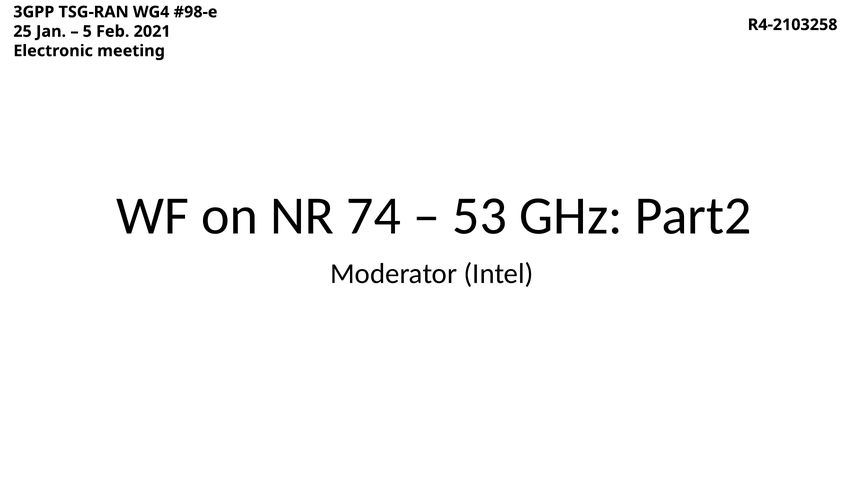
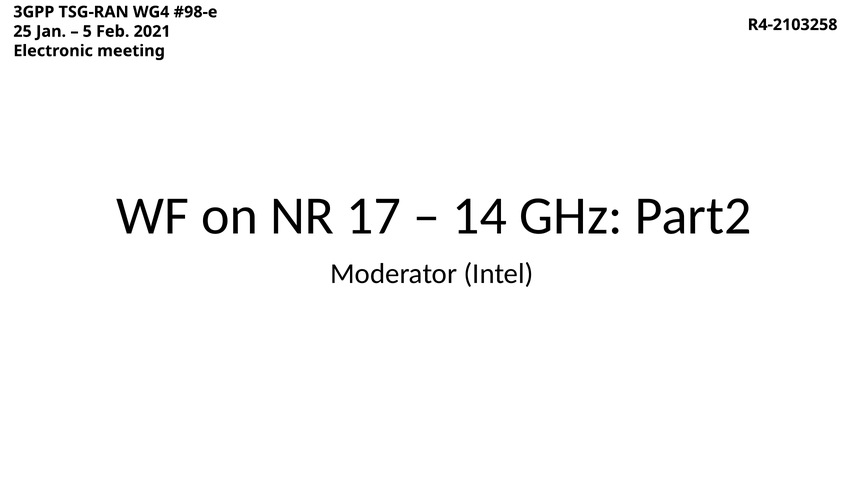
74: 74 -> 17 (374, 216)
53: 53 -> 14 (480, 216)
